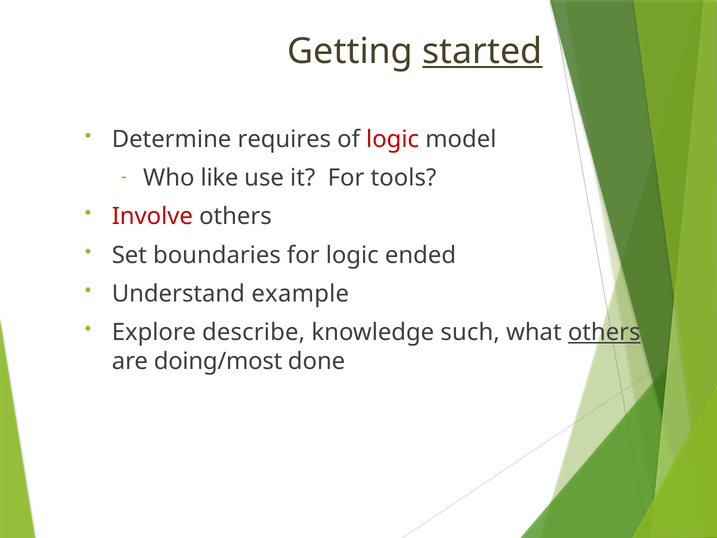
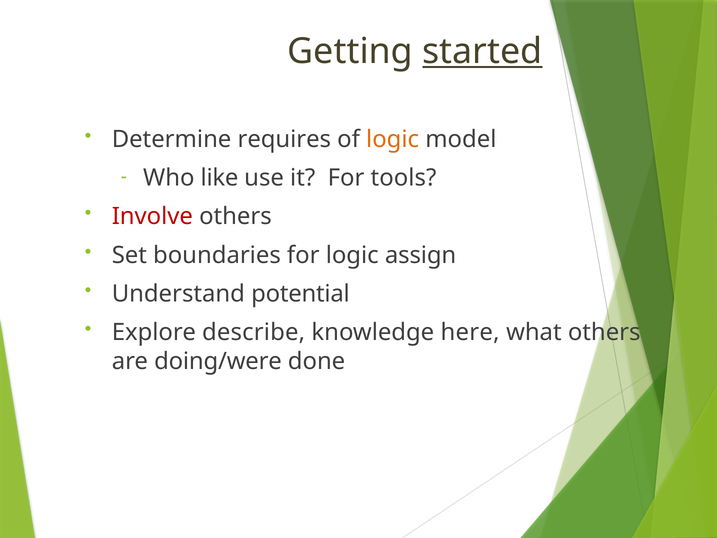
logic colour: red -> orange (393, 139)
ended: ended -> assign (421, 255)
example: example -> potential (300, 294)
such: such -> here (470, 332)
others underline: present -> none (604, 332)
doing/most: doing/most -> doing/were (218, 361)
